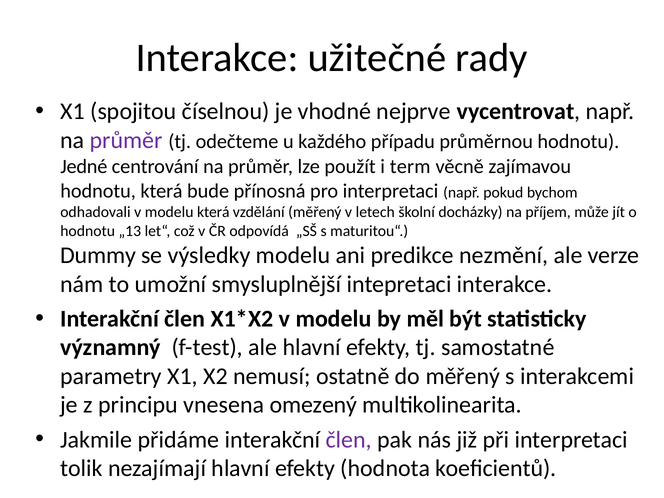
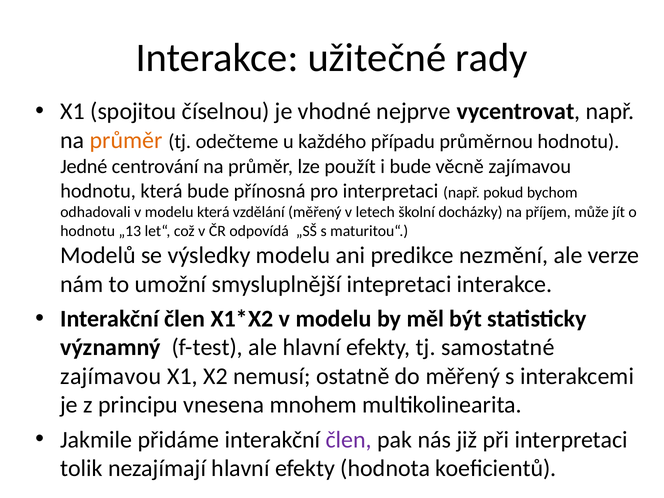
průměr colour: purple -> orange (126, 140)
i term: term -> bude (410, 167)
Dummy: Dummy -> Modelů (98, 255)
parametry: parametry -> zajímavou (111, 376)
omezený: omezený -> mnohem (313, 405)
